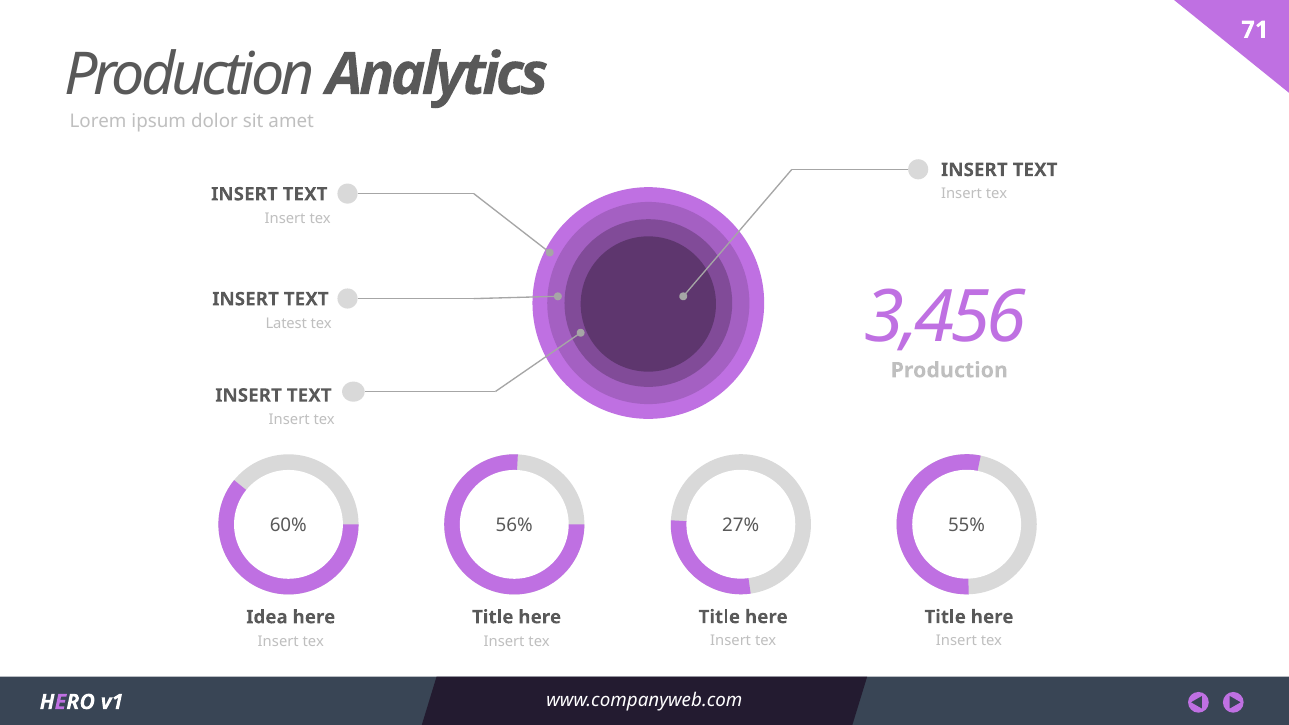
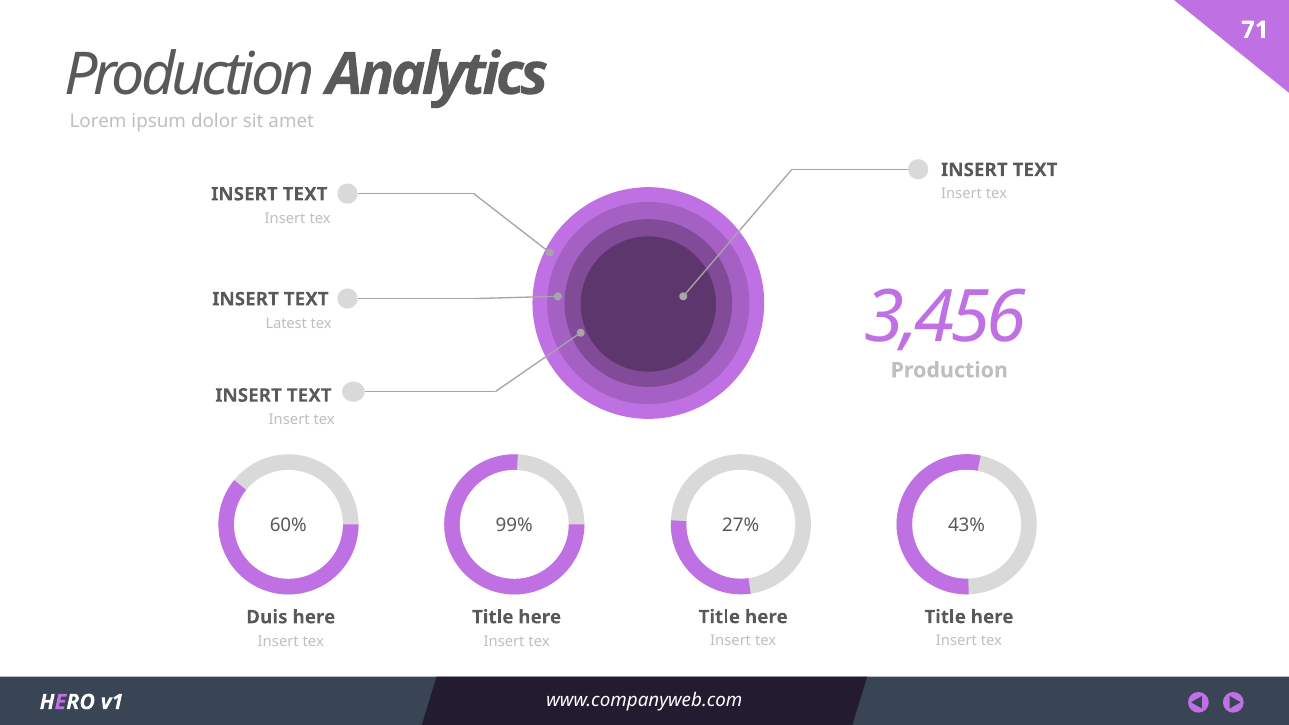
55%: 55% -> 43% (967, 526)
56%: 56% -> 99% (514, 526)
Idea: Idea -> Duis (267, 617)
